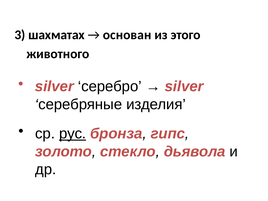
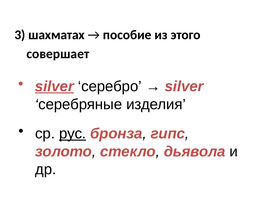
основан: основан -> пособие (127, 35)
животного: животного -> совершает (58, 54)
silver underline: none -> present (54, 86)
